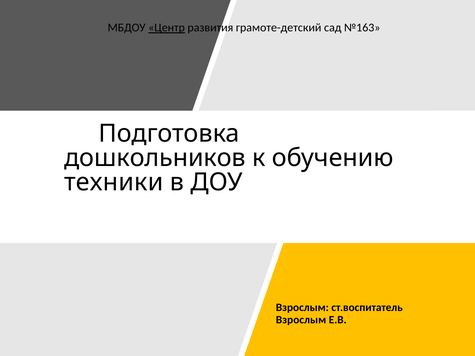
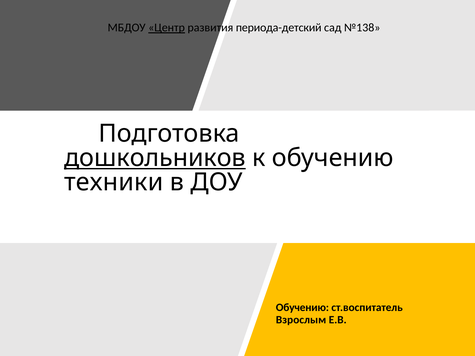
грамоте-детский: грамоте-детский -> периода-детский (279, 28)
№163: №163 -> №138 (362, 28)
дошкольников underline: none -> present (155, 158)
Взрослым: Взрослым -> Обучению (302, 308)
